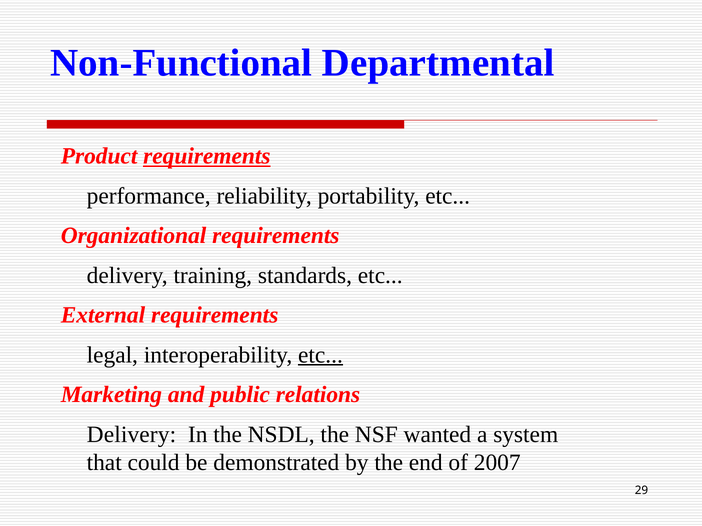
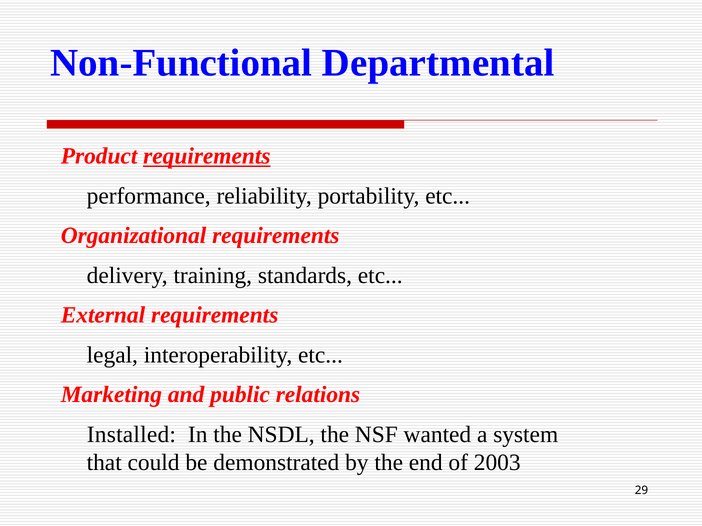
etc underline: present -> none (320, 355)
Delivery: Delivery -> Installed (131, 435)
2007: 2007 -> 2003 (497, 463)
